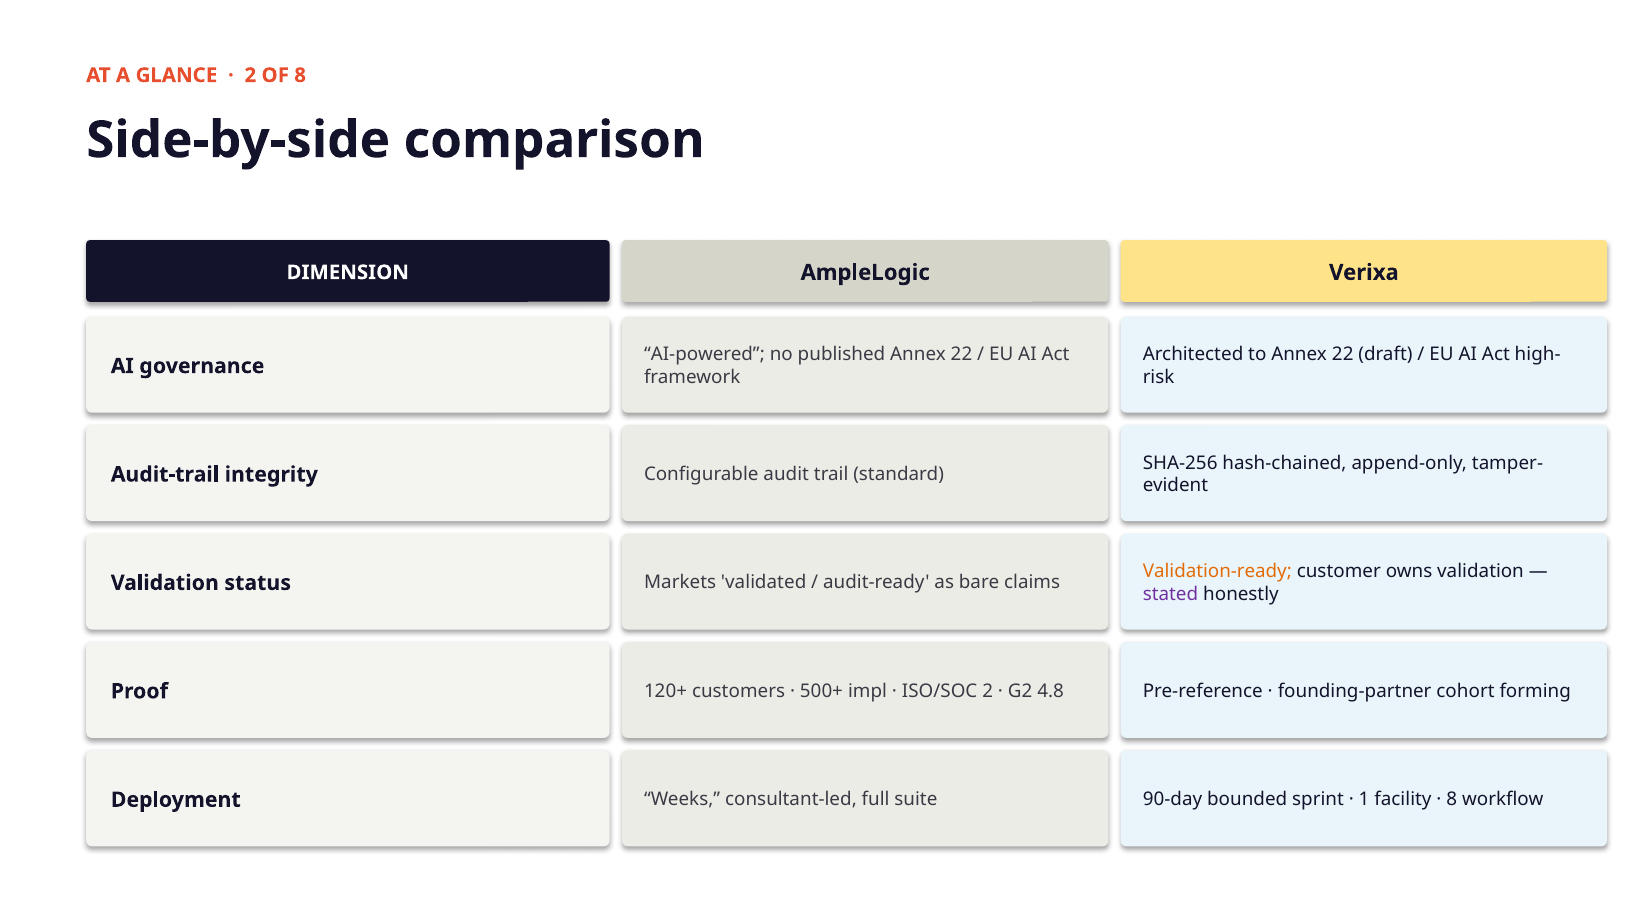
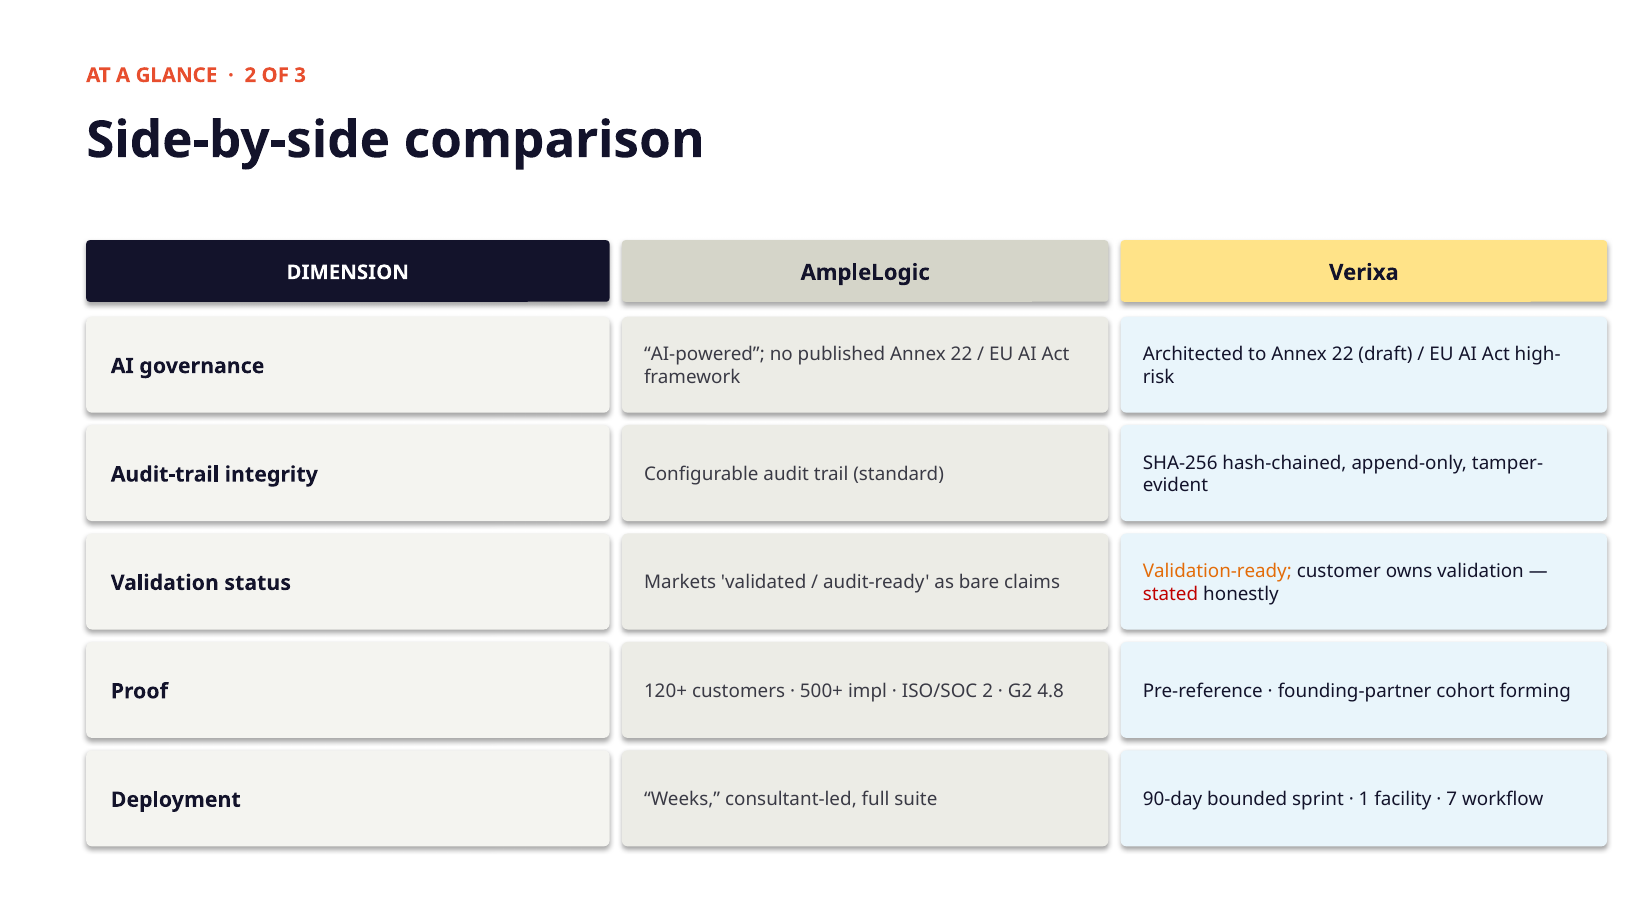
OF 8: 8 -> 3 (300, 75)
stated colour: purple -> red (1170, 594)
8: 8 -> 7 (1452, 799)
